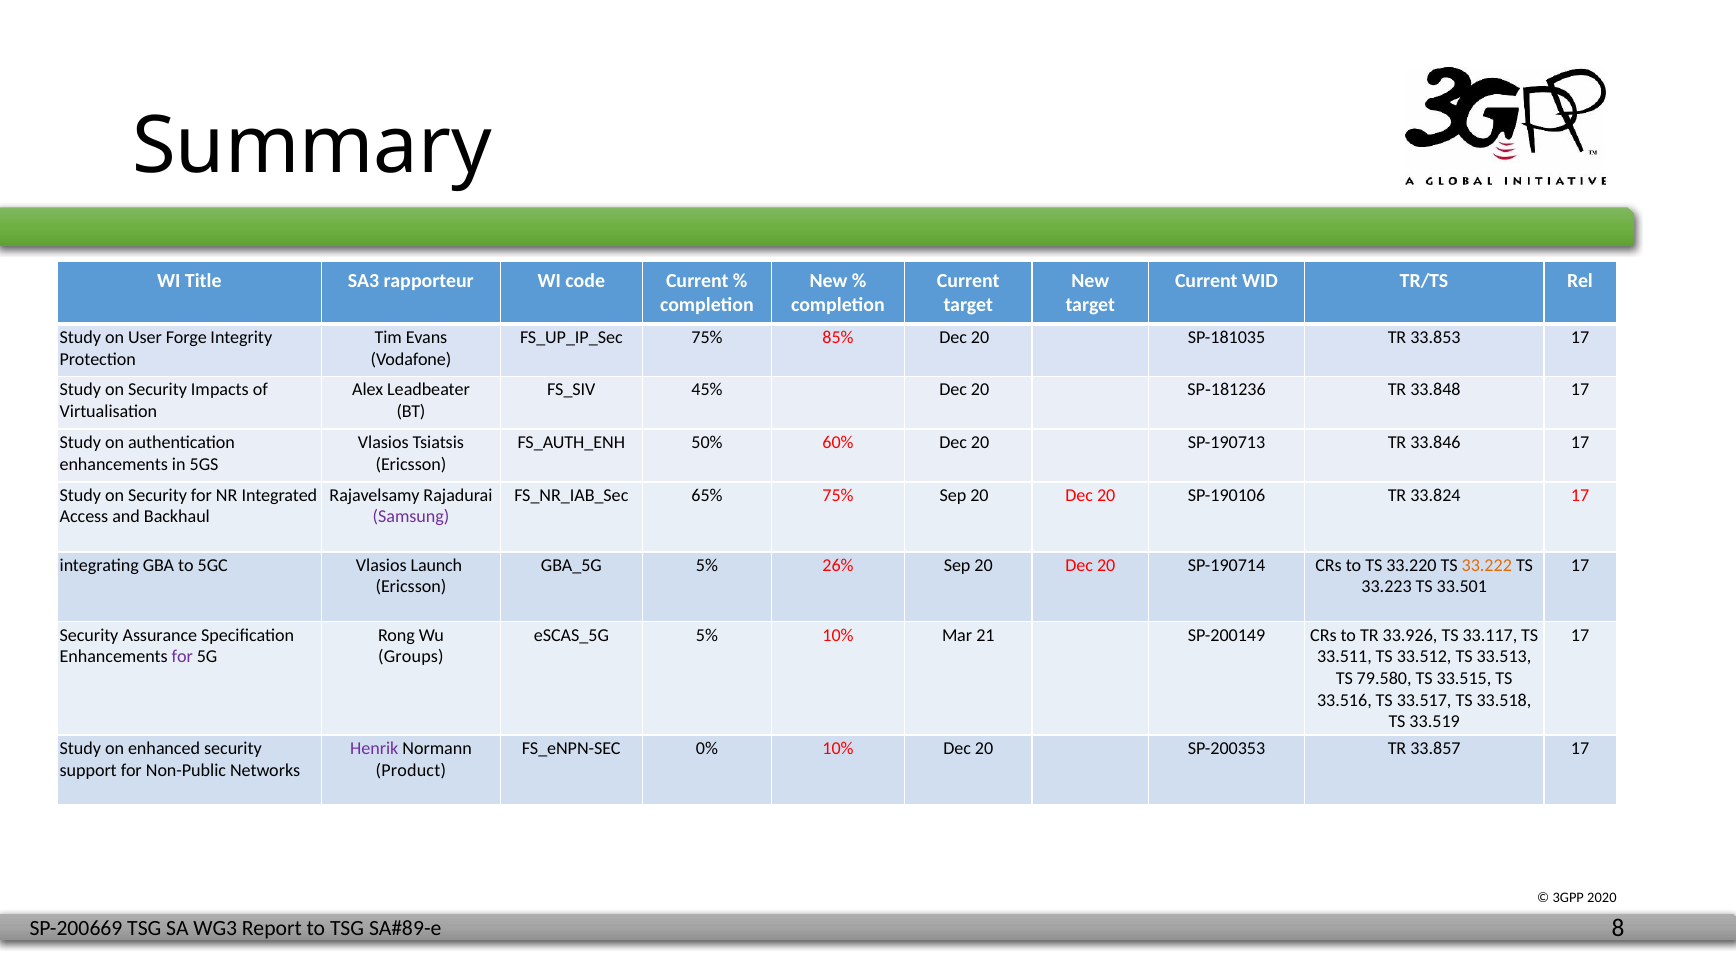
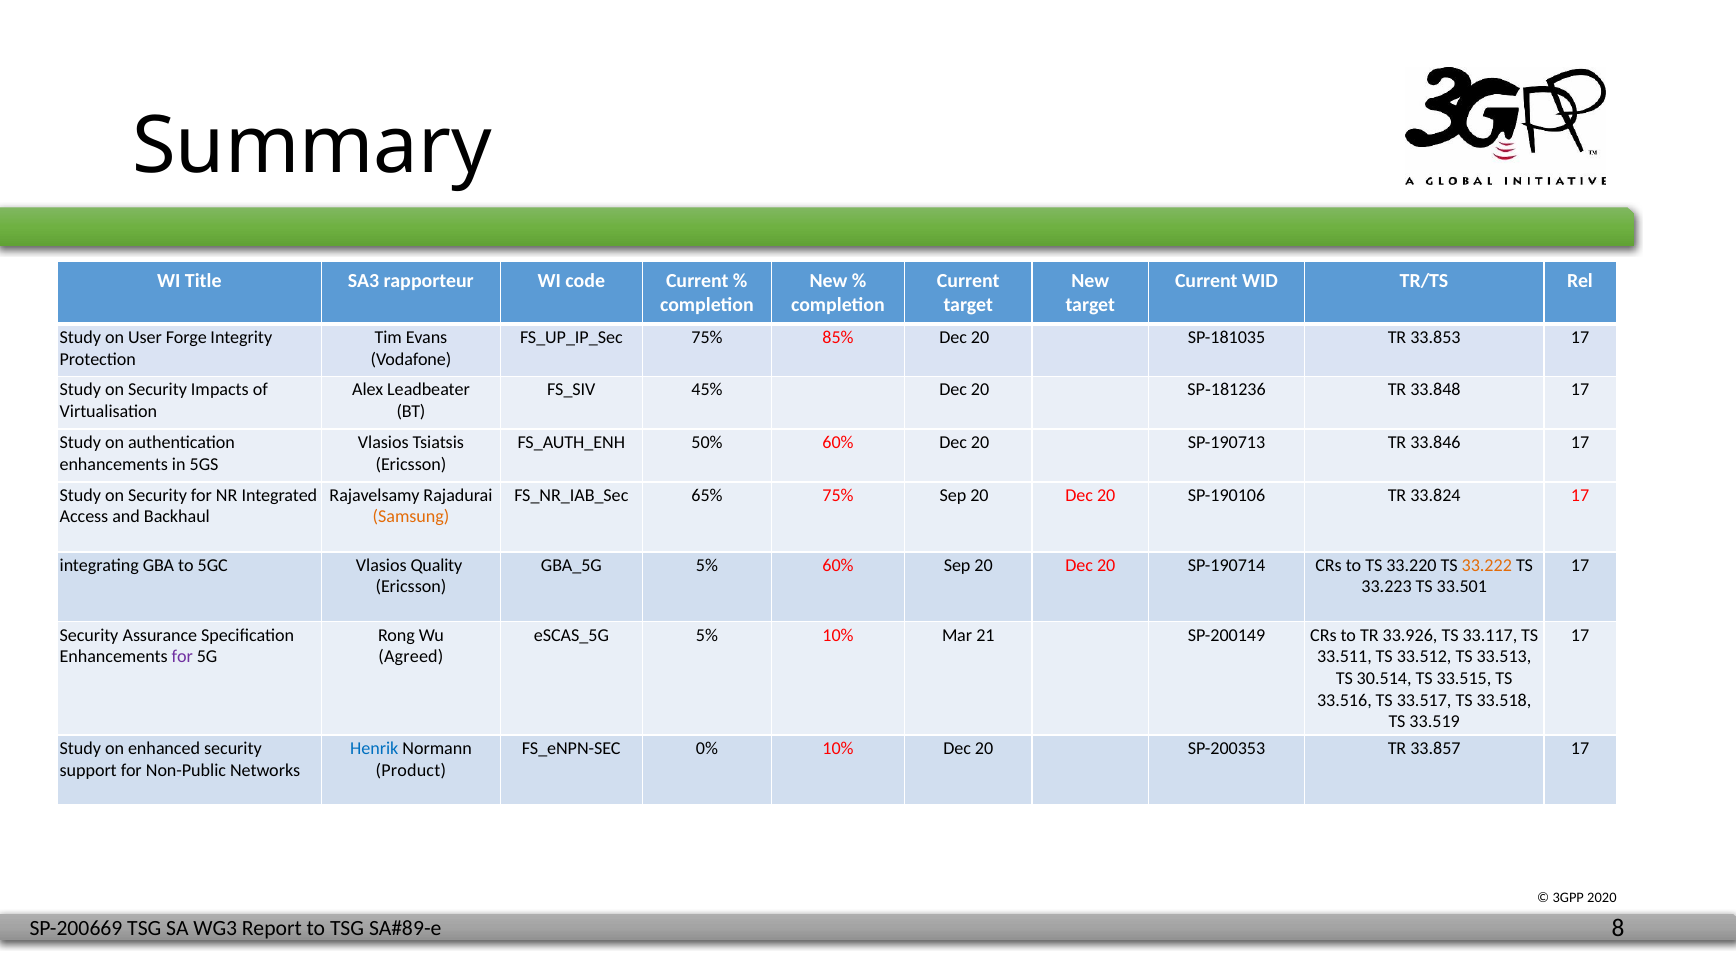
Samsung colour: purple -> orange (411, 517)
Launch: Launch -> Quality (436, 565)
5% 26%: 26% -> 60% (838, 565)
Groups: Groups -> Agreed (411, 656)
79.580: 79.580 -> 30.514 (1384, 678)
Henrik colour: purple -> blue (374, 748)
